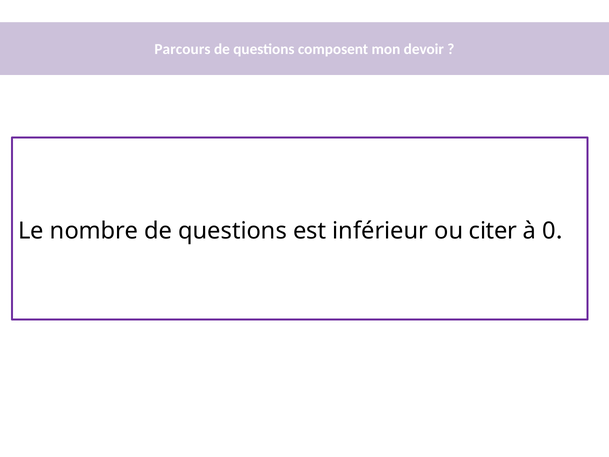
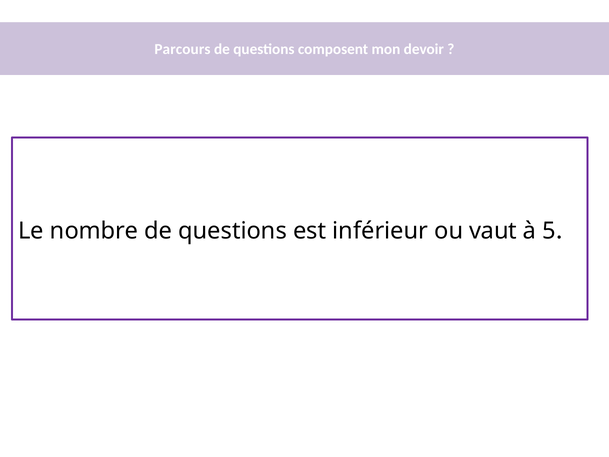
citer: citer -> vaut (493, 231)
0: 0 -> 5 (549, 231)
